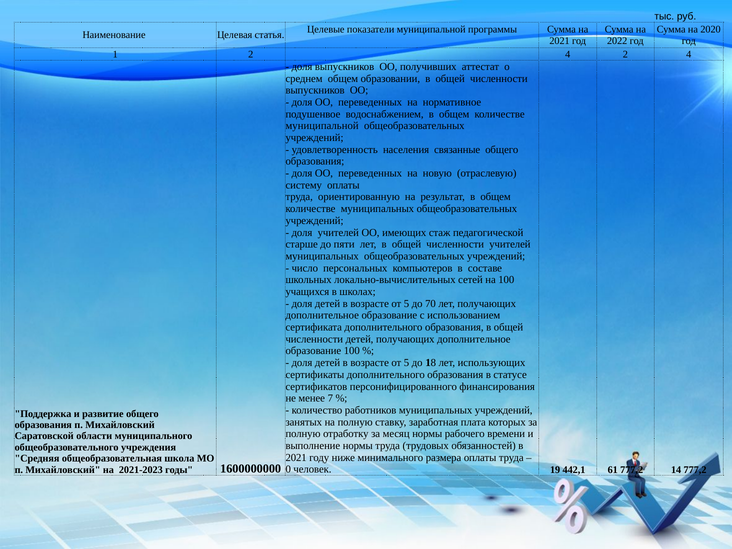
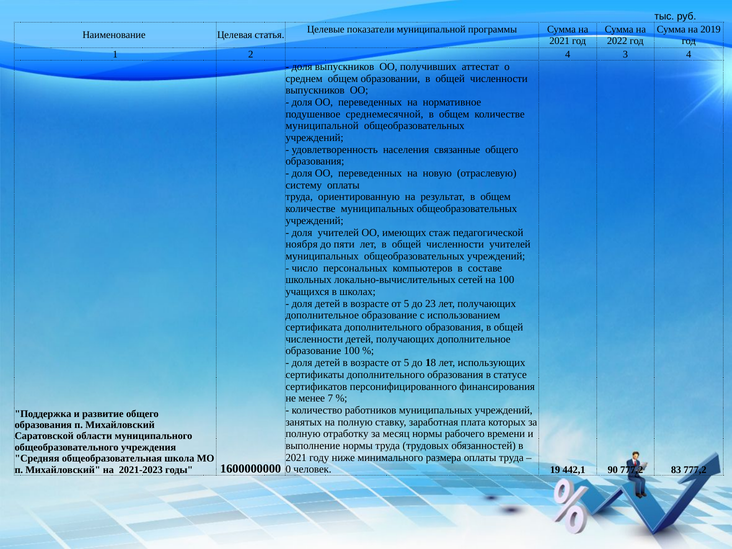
2020: 2020 -> 2019 (711, 29)
4 2: 2 -> 3 (625, 54)
водоснабжением: водоснабжением -> среднемесячной (385, 114)
старше: старше -> ноября (302, 244)
70: 70 -> 23 (430, 304)
61: 61 -> 90 (613, 470)
14: 14 -> 83 (676, 470)
